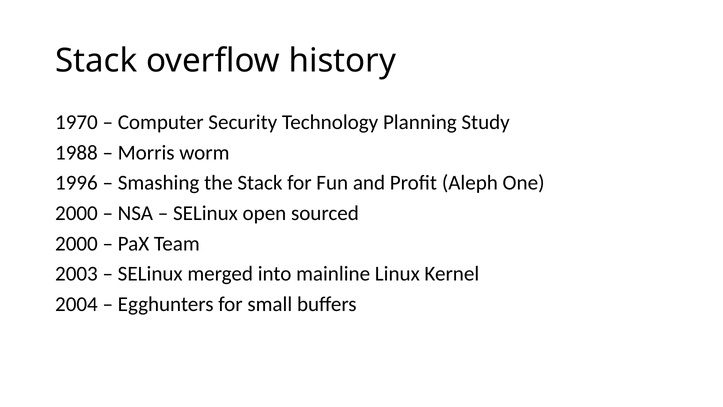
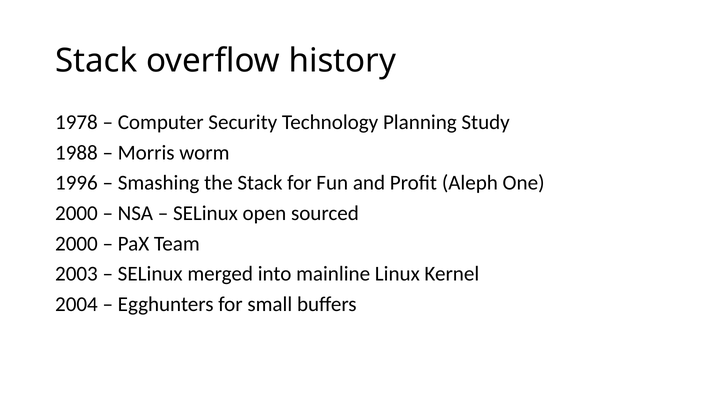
1970: 1970 -> 1978 (76, 122)
